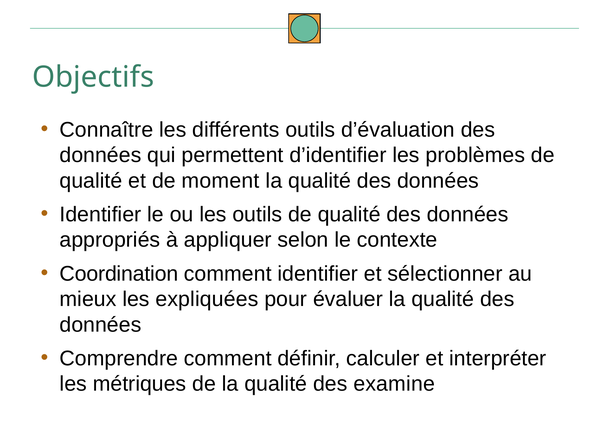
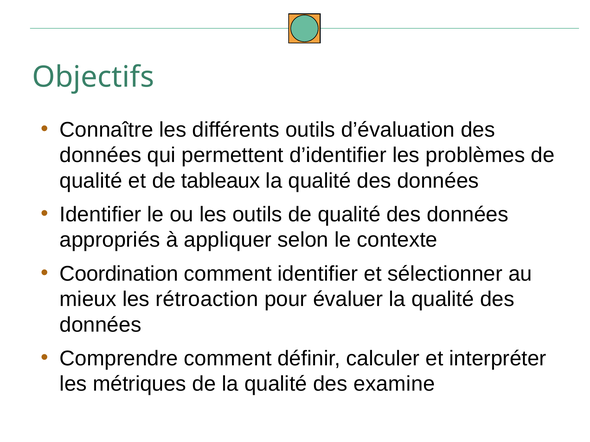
moment: moment -> tableaux (221, 181)
expliquées: expliquées -> rétroaction (207, 300)
